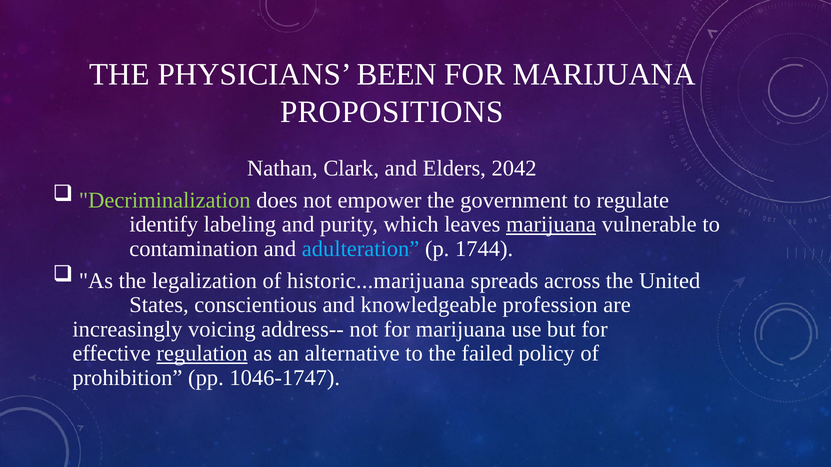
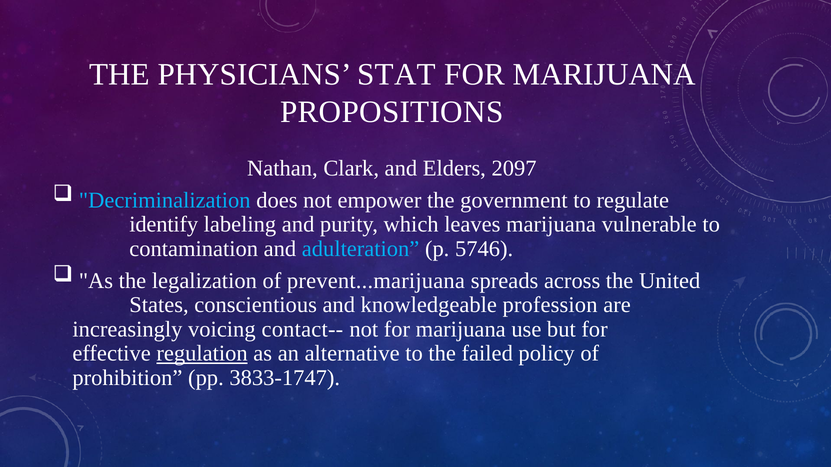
BEEN: BEEN -> STAT (396, 75)
2042: 2042 -> 2097 (514, 168)
Decriminalization colour: light green -> light blue (165, 200)
marijuana underline: present -> none (551, 225)
1744: 1744 -> 5746 (484, 249)
historic...marijuana: historic...marijuana -> prevent...marijuana (376, 281)
address--: address-- -> contact-- (302, 330)
1046-1747: 1046-1747 -> 3833-1747 (285, 378)
